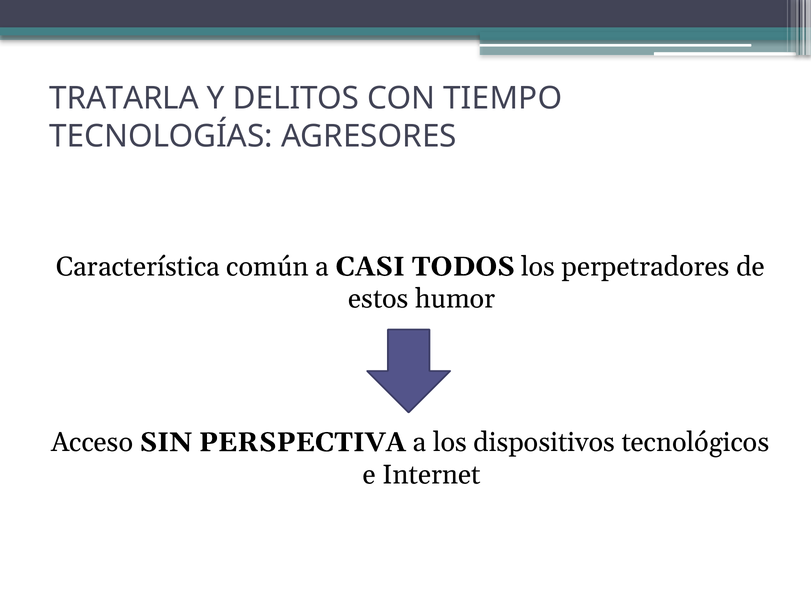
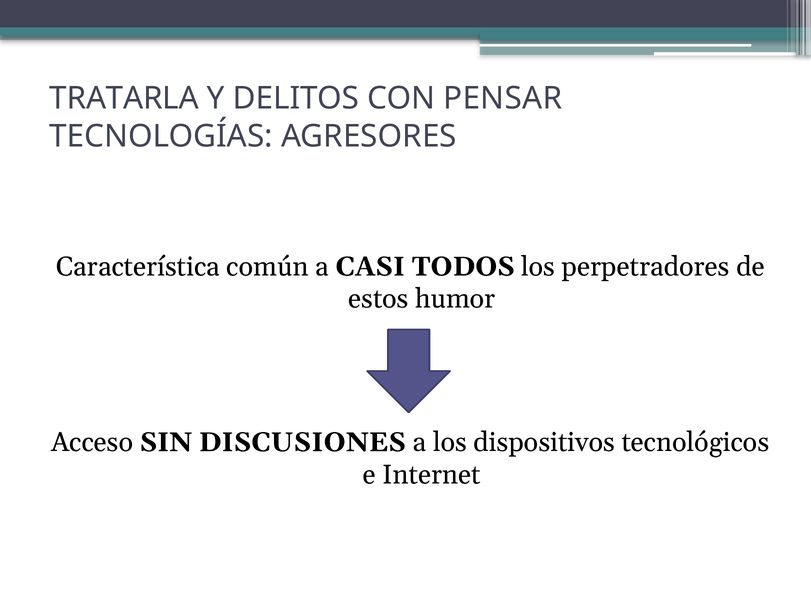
TIEMPO: TIEMPO -> PENSAR (503, 98)
PERSPECTIVA: PERSPECTIVA -> DISCUSIONES (302, 442)
